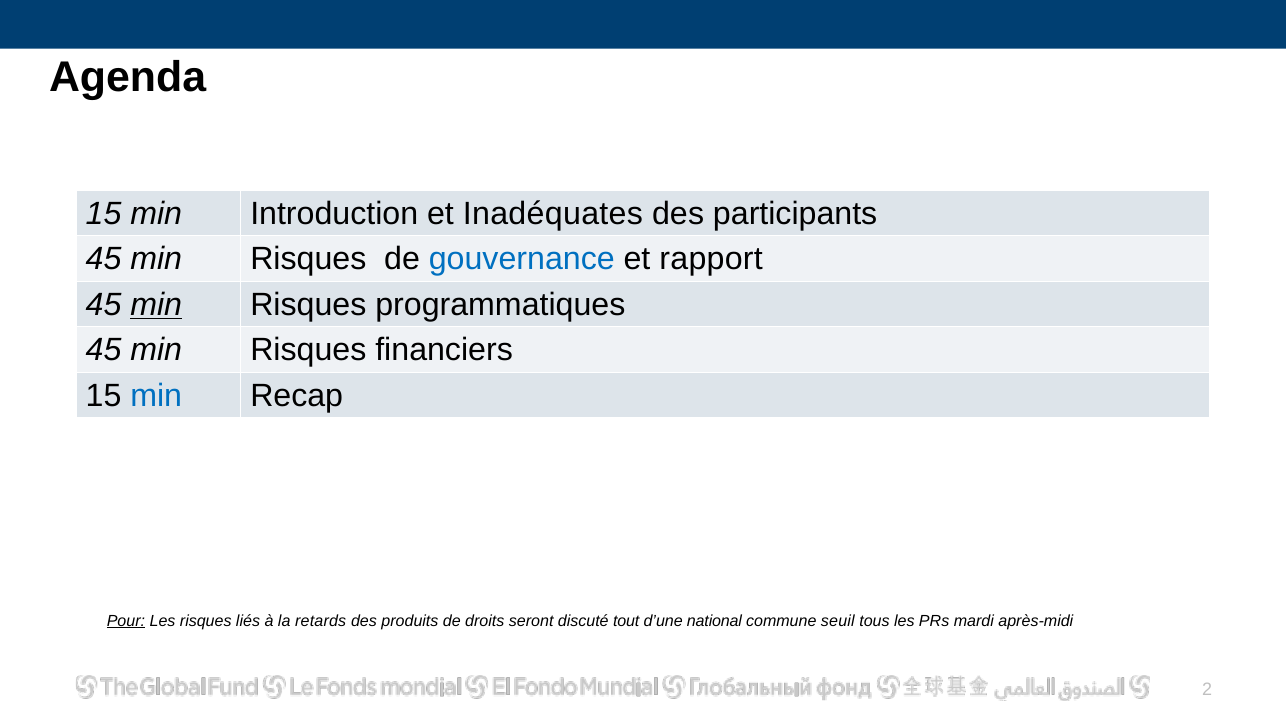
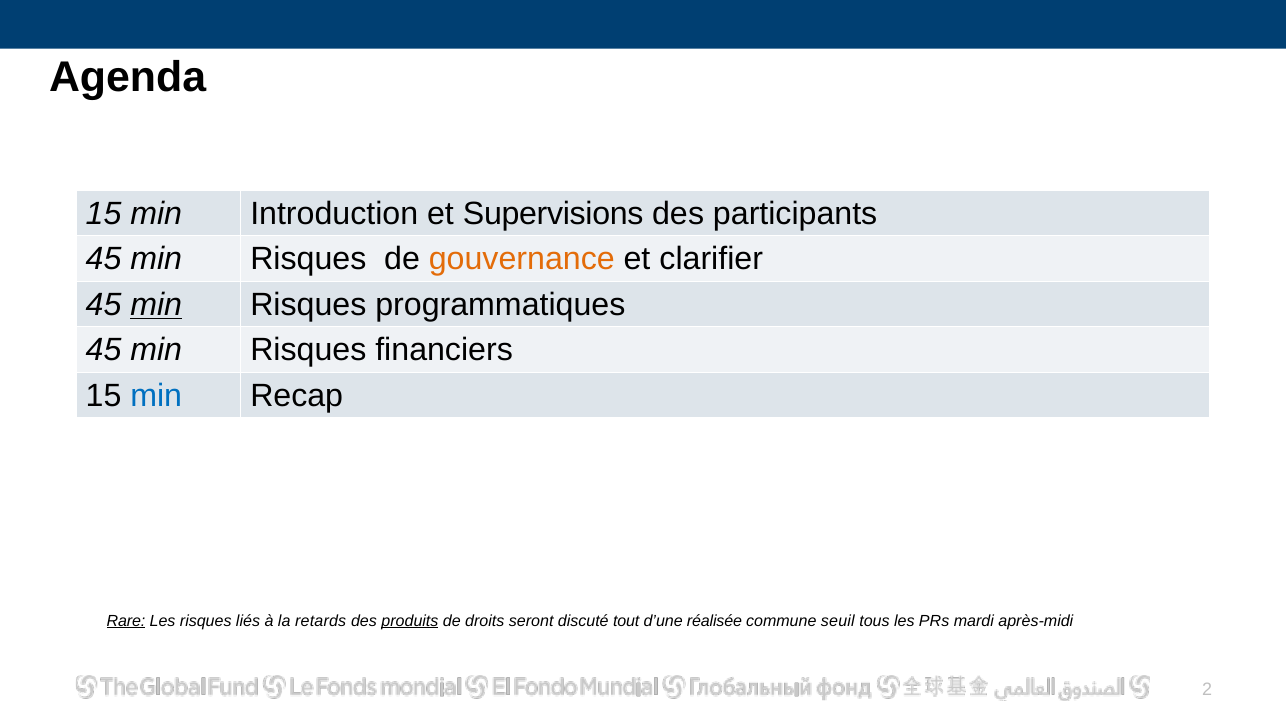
Inadéquates: Inadéquates -> Supervisions (553, 213)
gouvernance colour: blue -> orange (522, 259)
rapport: rapport -> clarifier (711, 259)
Pour: Pour -> Rare (126, 620)
produits underline: none -> present (410, 620)
national: national -> réalisée (714, 620)
